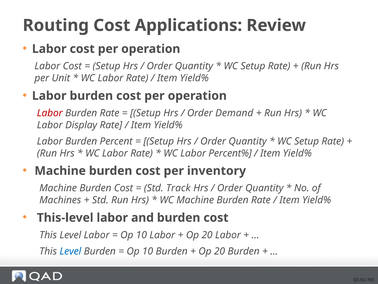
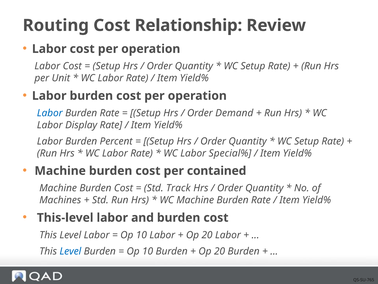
Applications: Applications -> Relationship (188, 25)
Labor colour: red -> blue (50, 113)
Percent%: Percent% -> Special% (230, 153)
inventory: inventory -> contained (217, 171)
